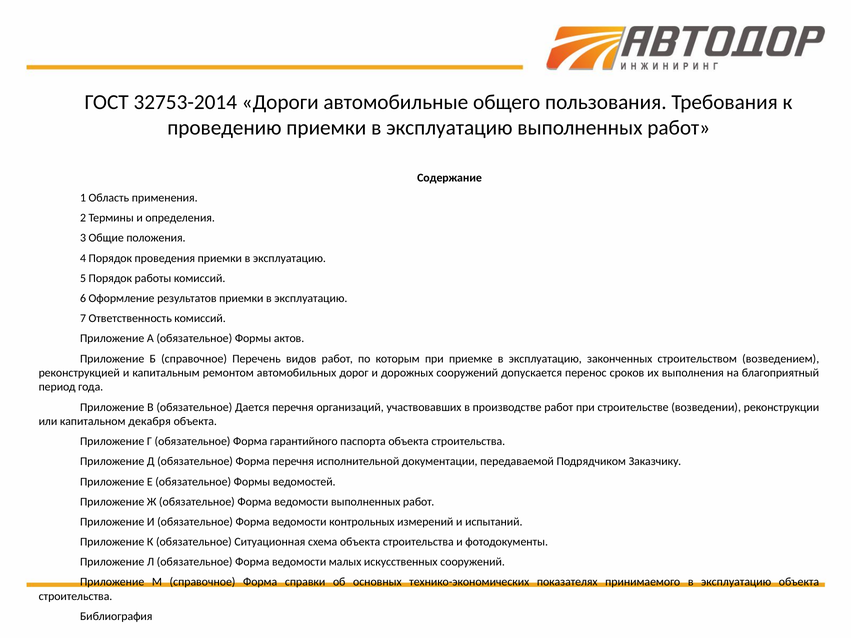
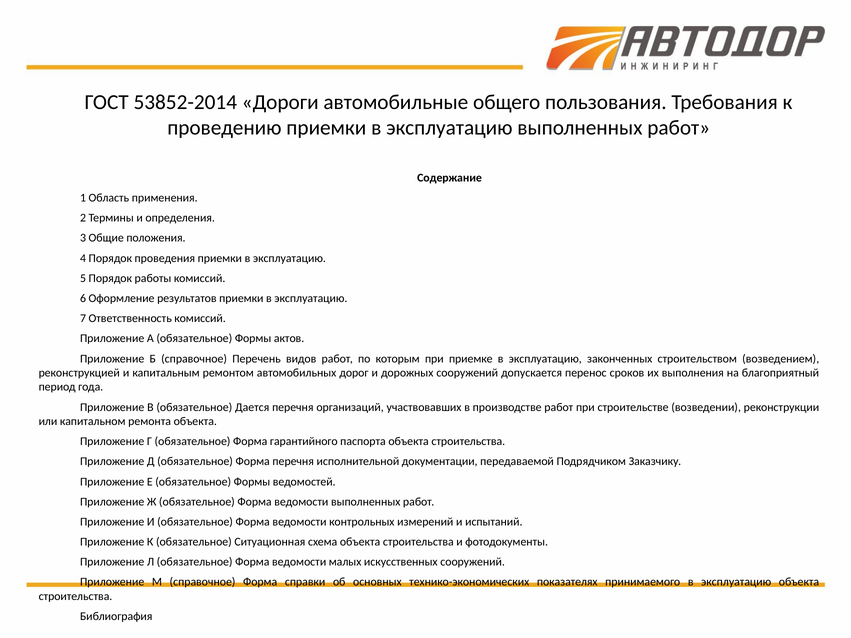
32753-2014: 32753-2014 -> 53852-2014 (185, 102)
декабря: декабря -> ремонта (150, 421)
